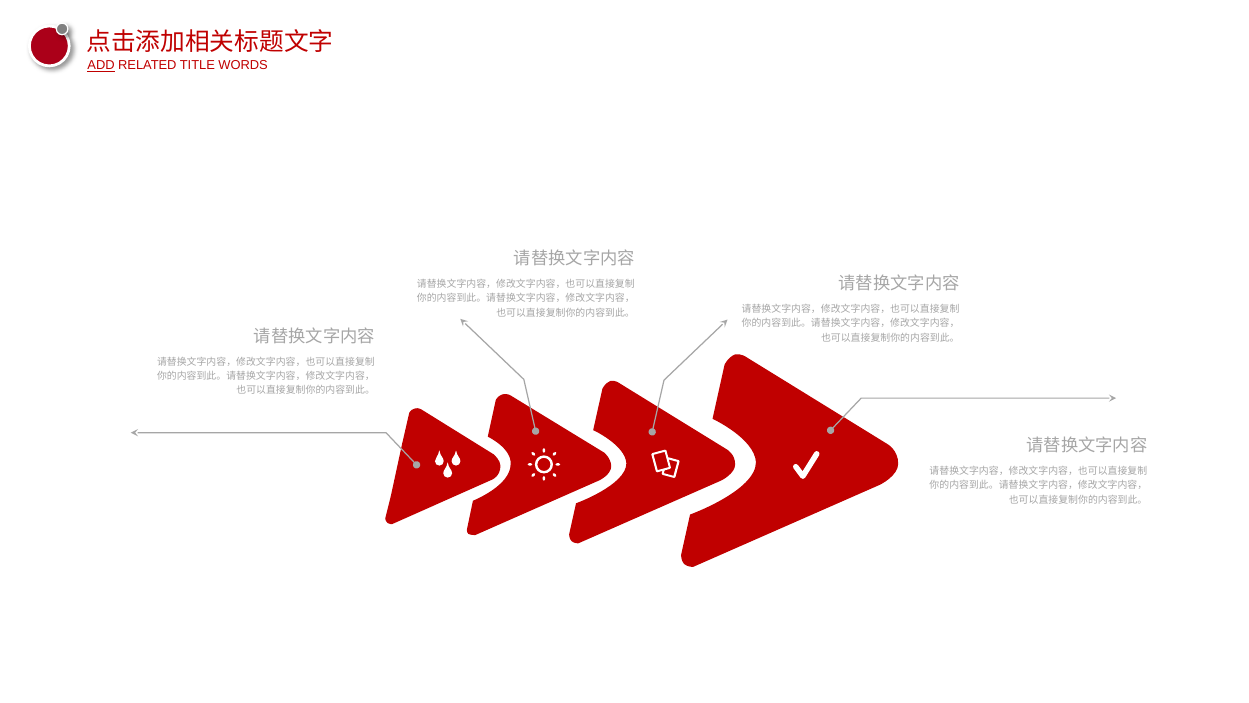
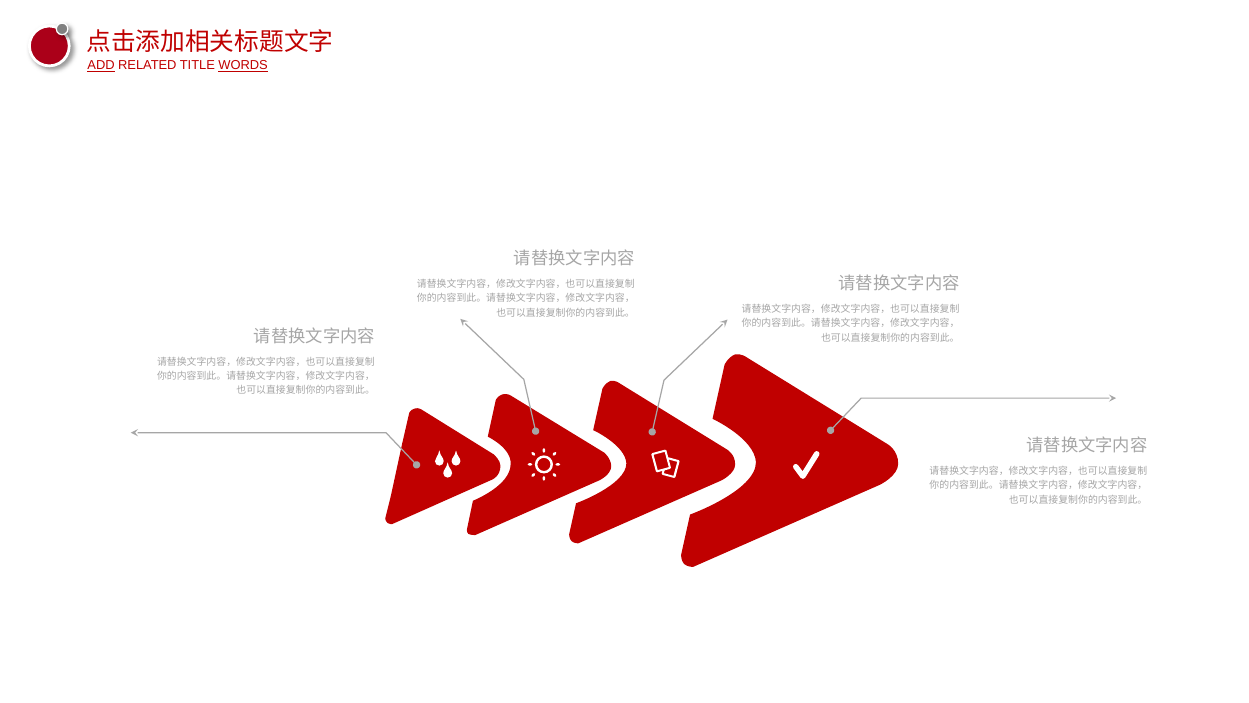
WORDS underline: none -> present (243, 66)
